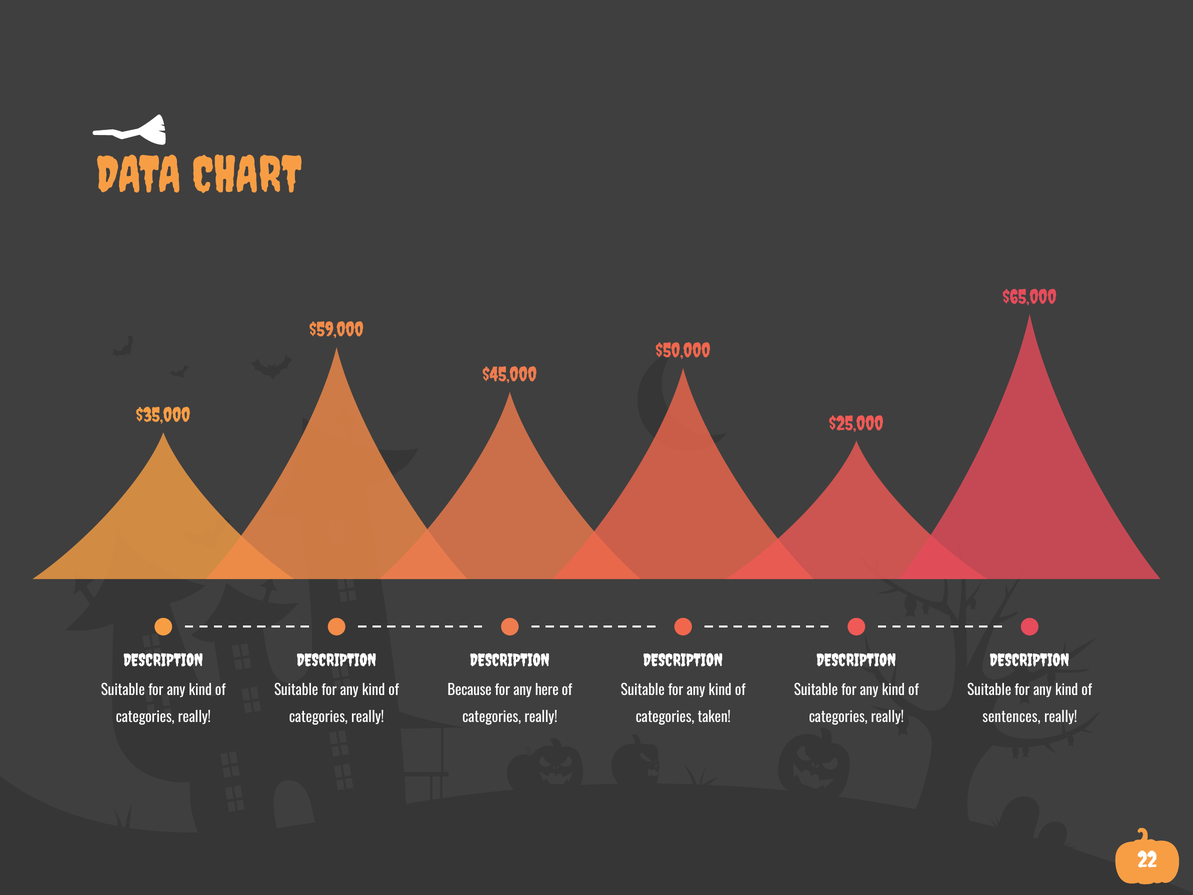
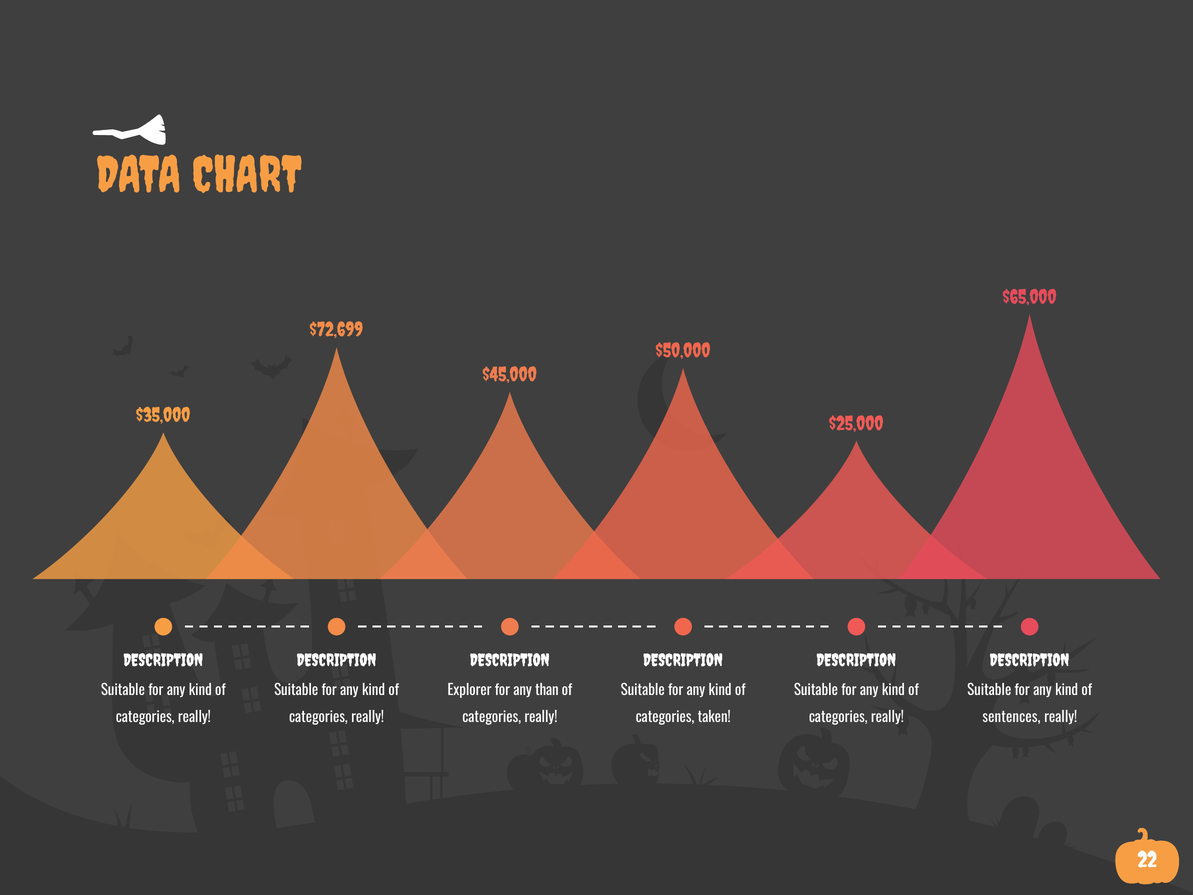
$59,000: $59,000 -> $72,699 (336, 330)
Because: Because -> Explorer (469, 690)
here: here -> than (547, 690)
